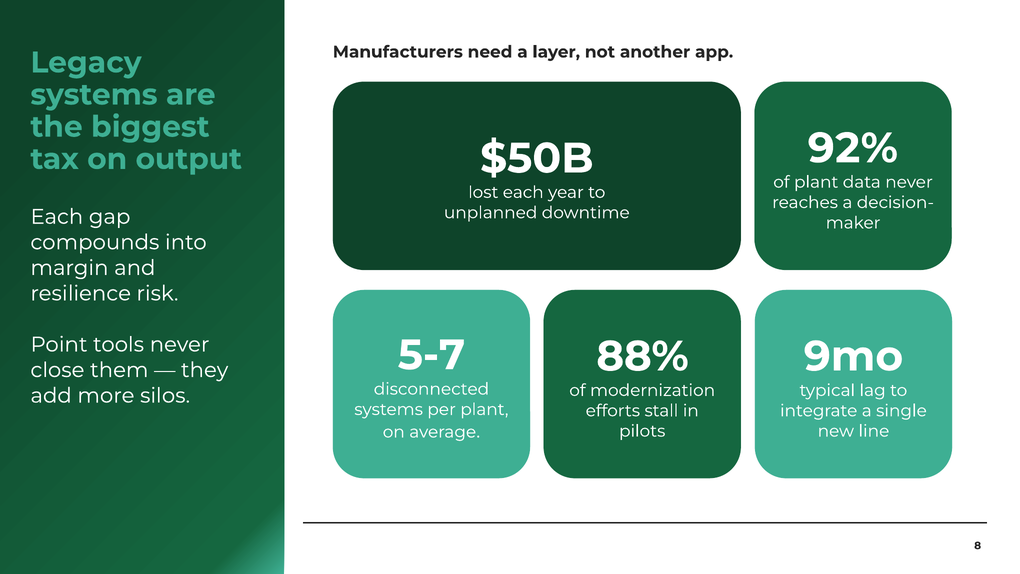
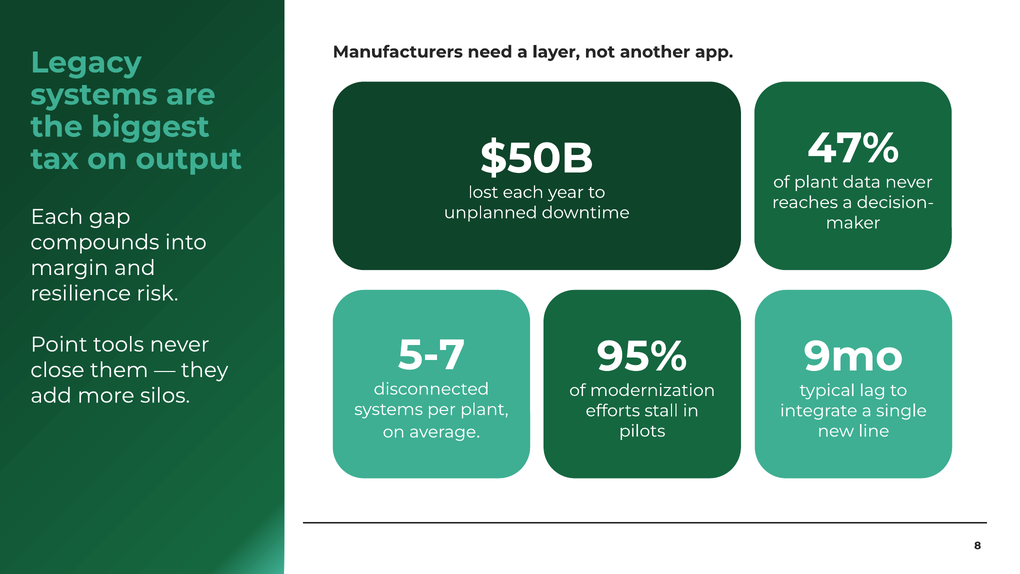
92%: 92% -> 47% (853, 148)
88%: 88% -> 95% (642, 356)
